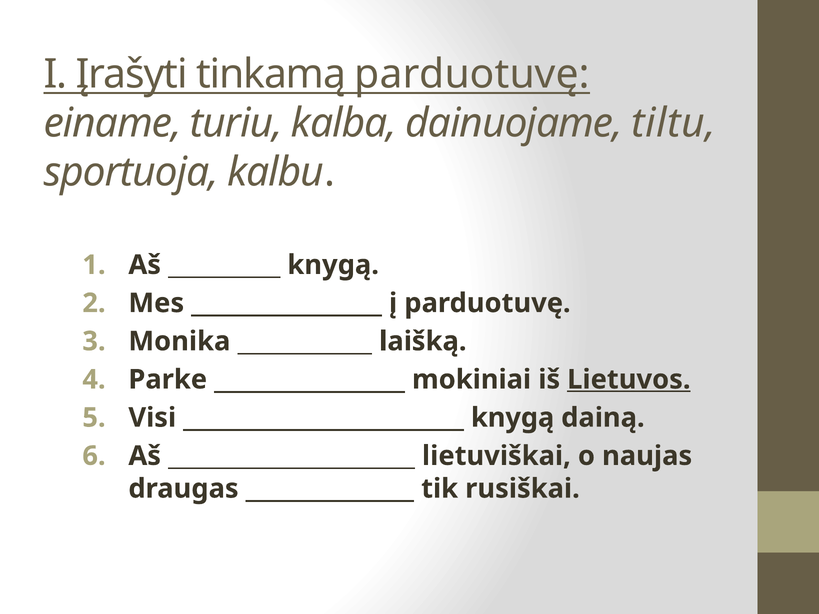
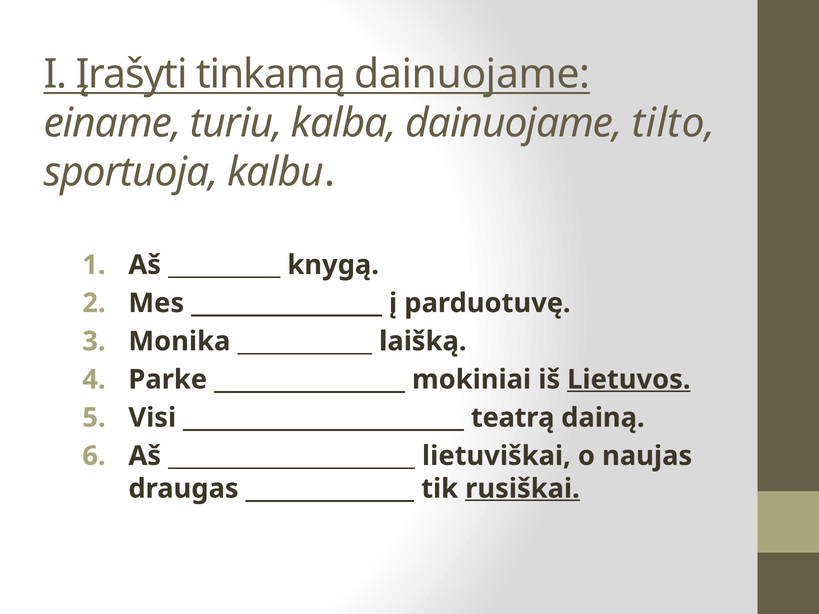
tinkamą parduotuvę: parduotuvę -> dainuojame (472, 74)
tiltu: tiltu -> tilto (673, 123)
knygą: knygą -> teatrą (513, 418)
rusiškai underline: none -> present (522, 489)
